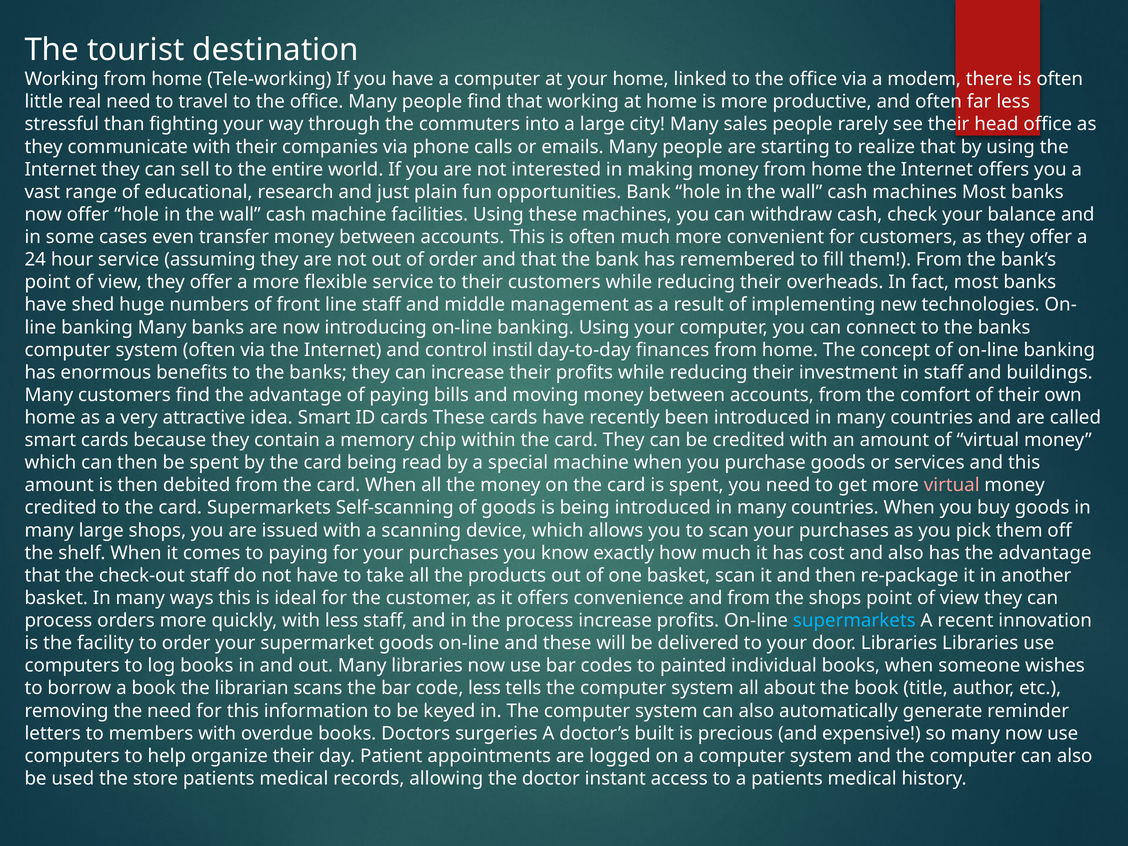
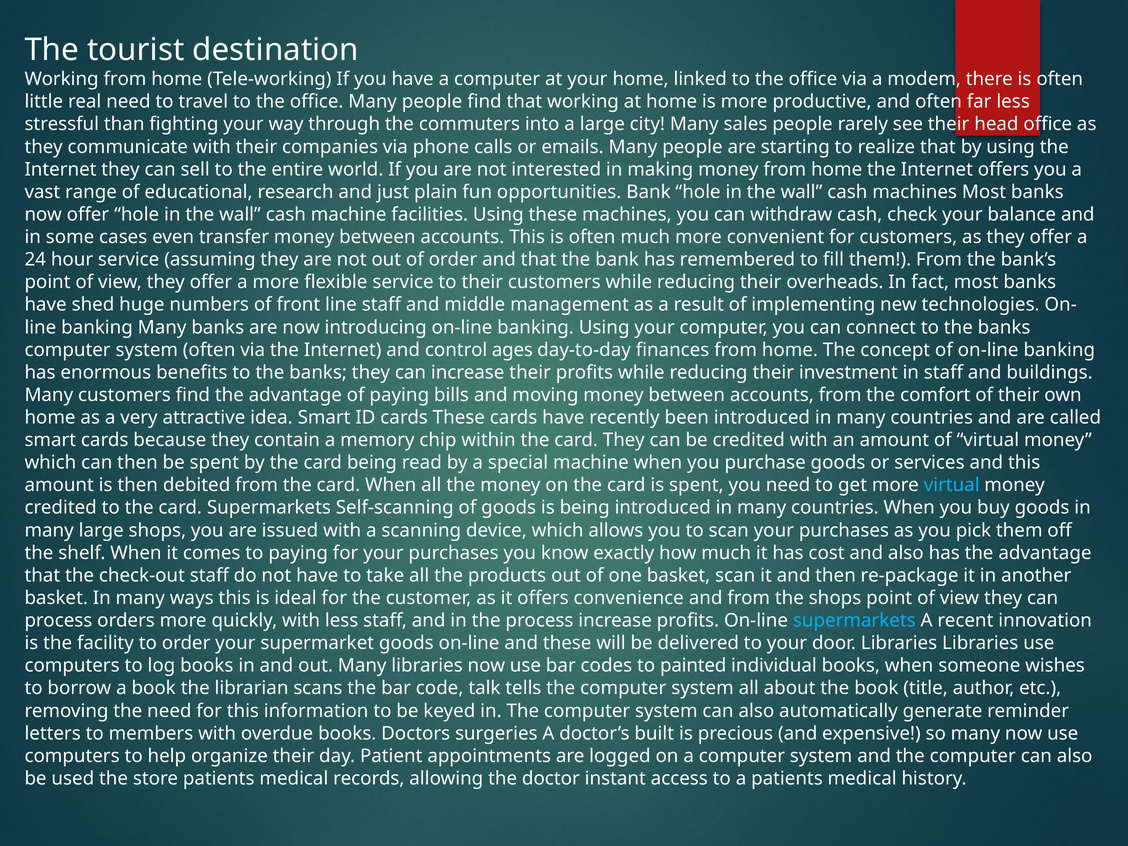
instil: instil -> ages (512, 350)
virtual colour: pink -> light blue (952, 485)
code less: less -> talk (484, 688)
